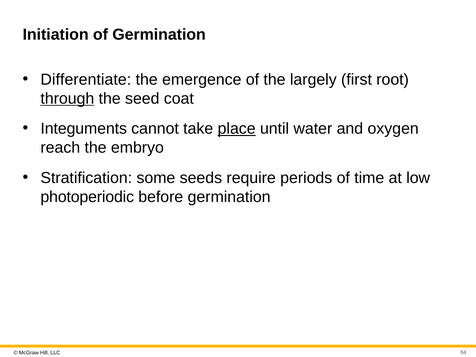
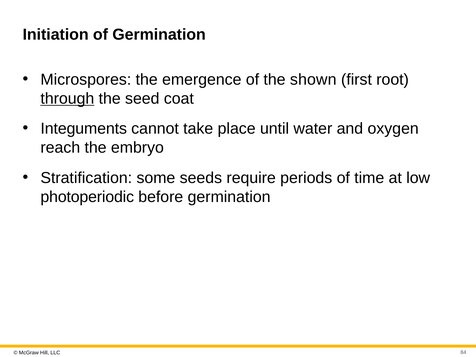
Differentiate: Differentiate -> Microspores (86, 79)
largely: largely -> shown (313, 79)
place underline: present -> none (237, 129)
